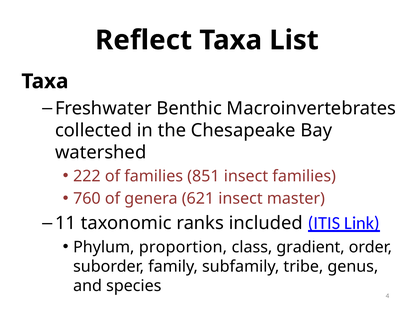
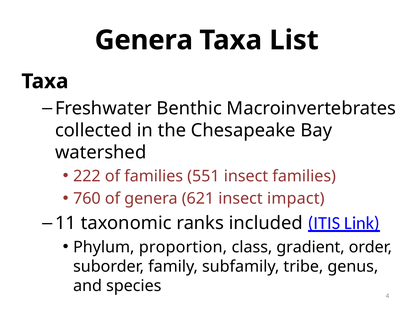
Reflect: Reflect -> Genera (144, 40)
851: 851 -> 551 (203, 176)
master: master -> impact (296, 199)
